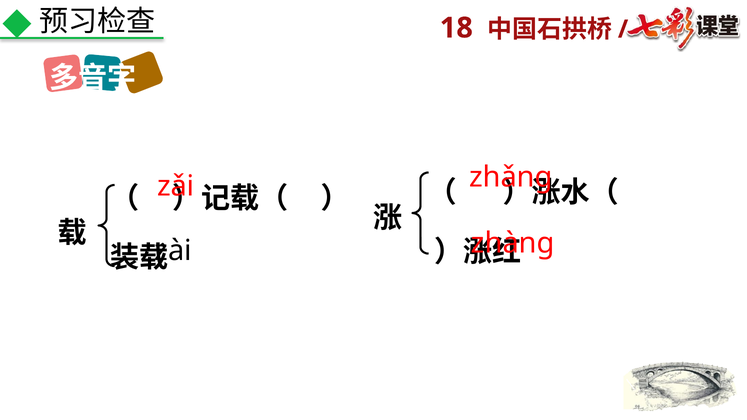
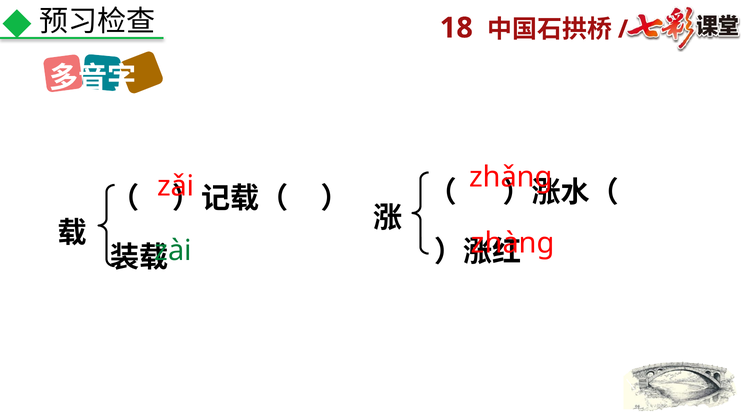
zài colour: black -> green (173, 251)
